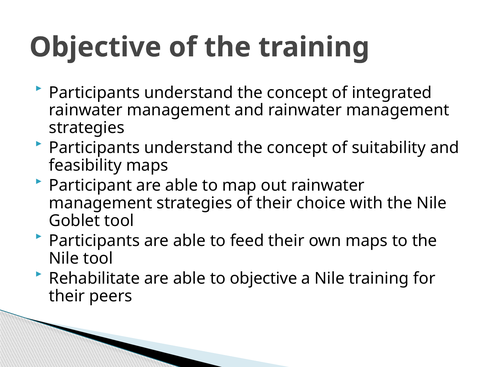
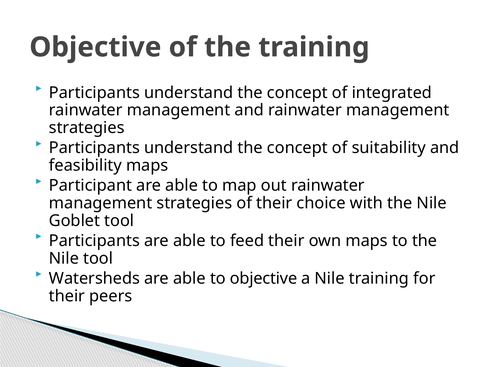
Rehabilitate: Rehabilitate -> Watersheds (94, 279)
